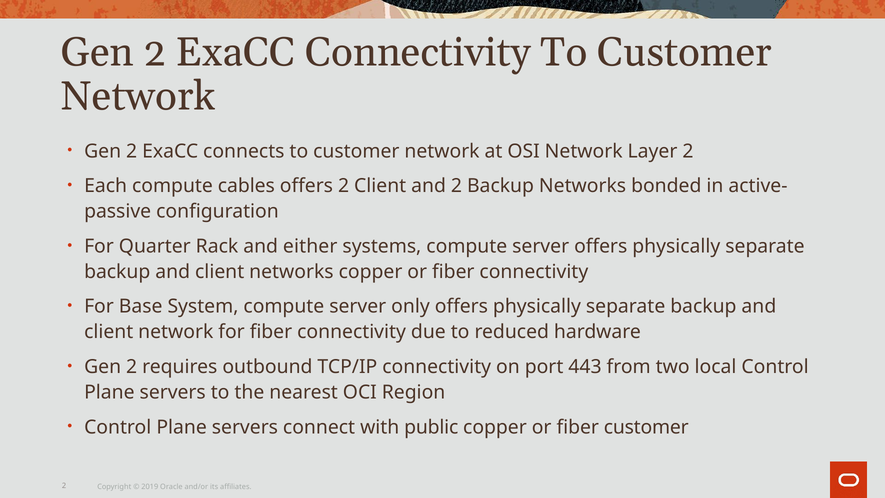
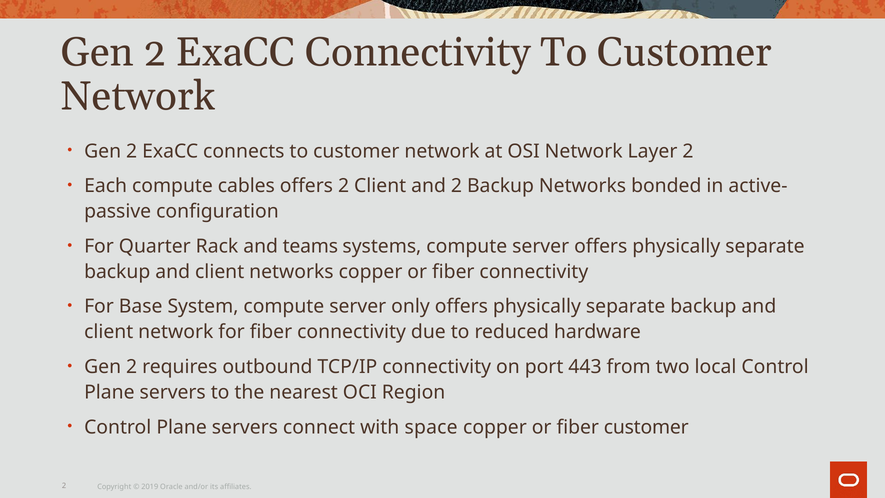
either: either -> teams (310, 246)
public: public -> space (431, 427)
